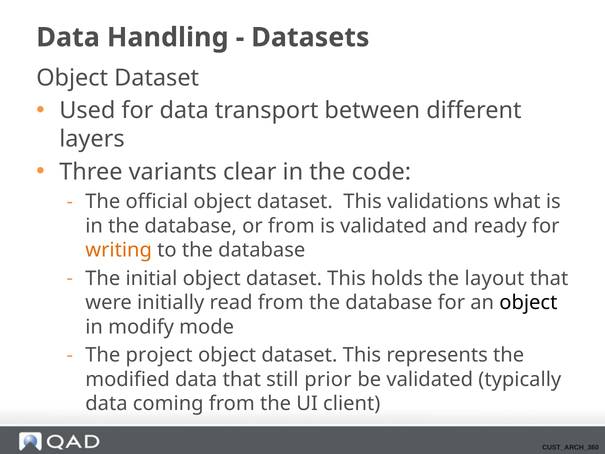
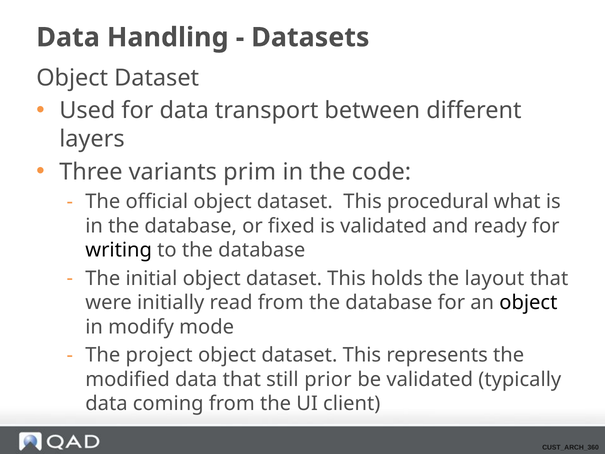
clear: clear -> prim (250, 172)
validations: validations -> procedural (438, 202)
or from: from -> fixed (291, 226)
writing colour: orange -> black (119, 250)
